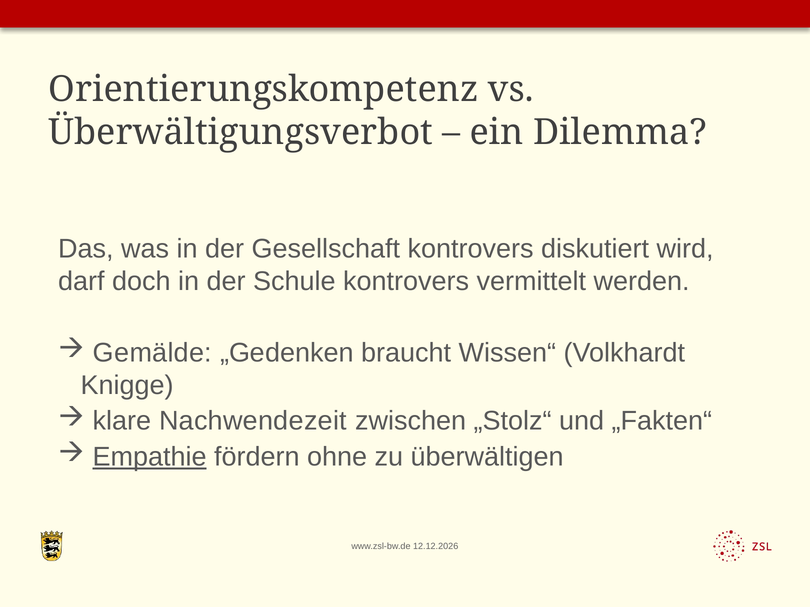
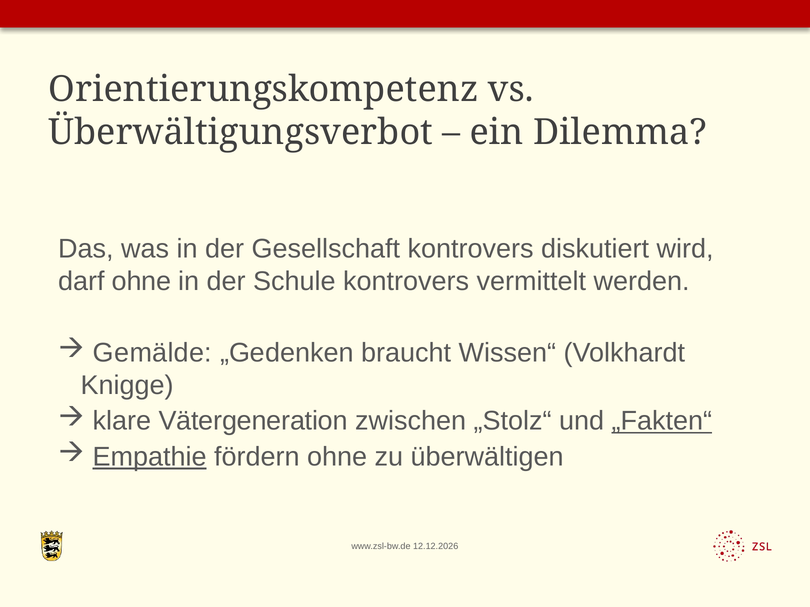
darf doch: doch -> ohne (142, 282)
Nachwendezeit: Nachwendezeit -> Vätergeneration (253, 421)
„Fakten“ underline: none -> present (662, 421)
